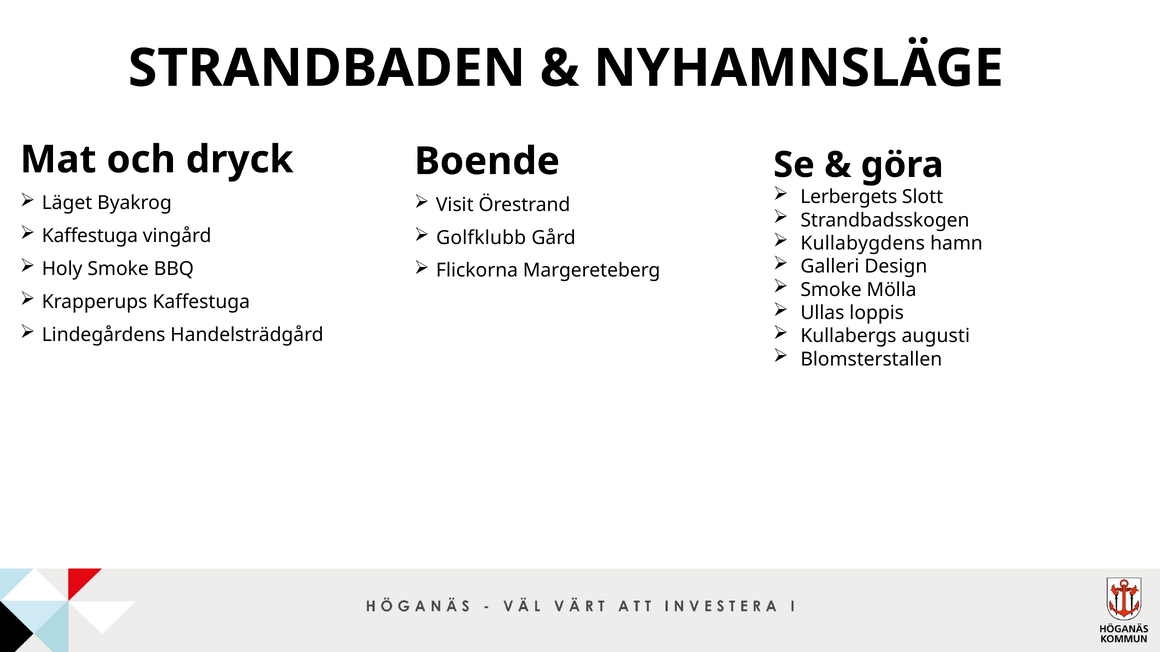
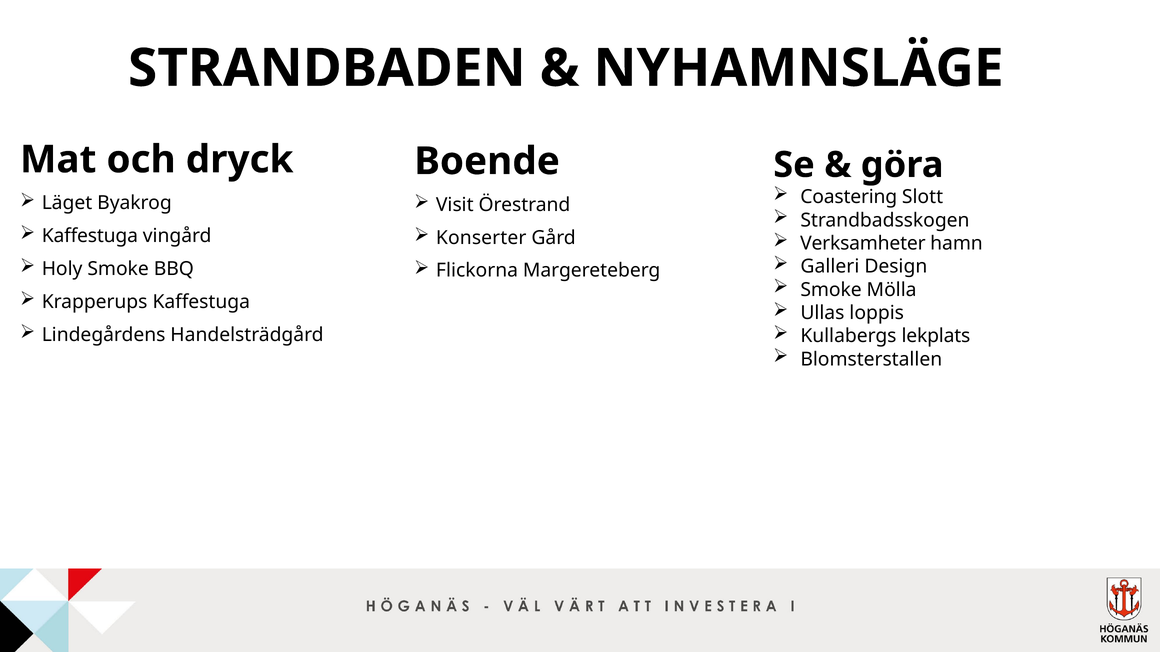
Lerbergets: Lerbergets -> Coastering (849, 197)
Golfklubb: Golfklubb -> Konserter (481, 238)
Kullabygdens: Kullabygdens -> Verksamheter (863, 244)
augusti: augusti -> lekplats (936, 336)
